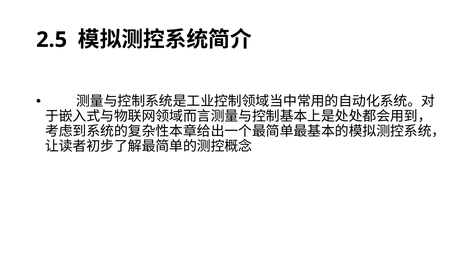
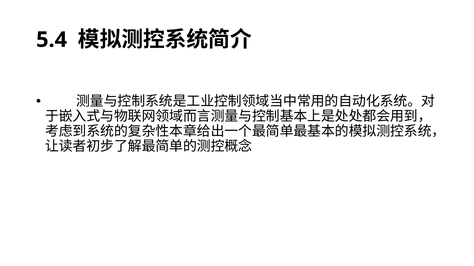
2.5: 2.5 -> 5.4 (52, 40)
